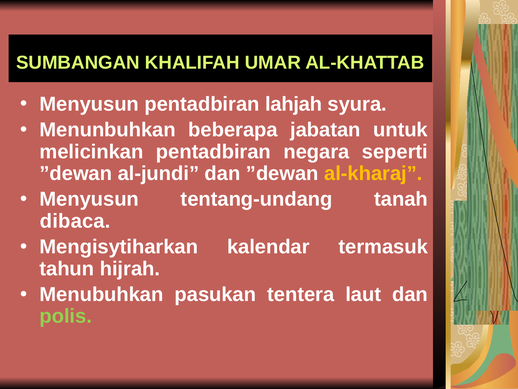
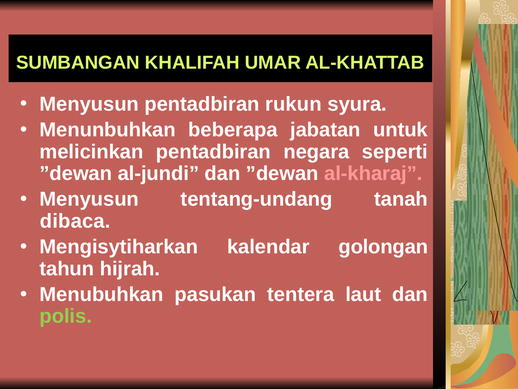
lahjah: lahjah -> rukun (293, 104)
al-kharaj colour: yellow -> pink (373, 173)
termasuk: termasuk -> golongan (383, 247)
